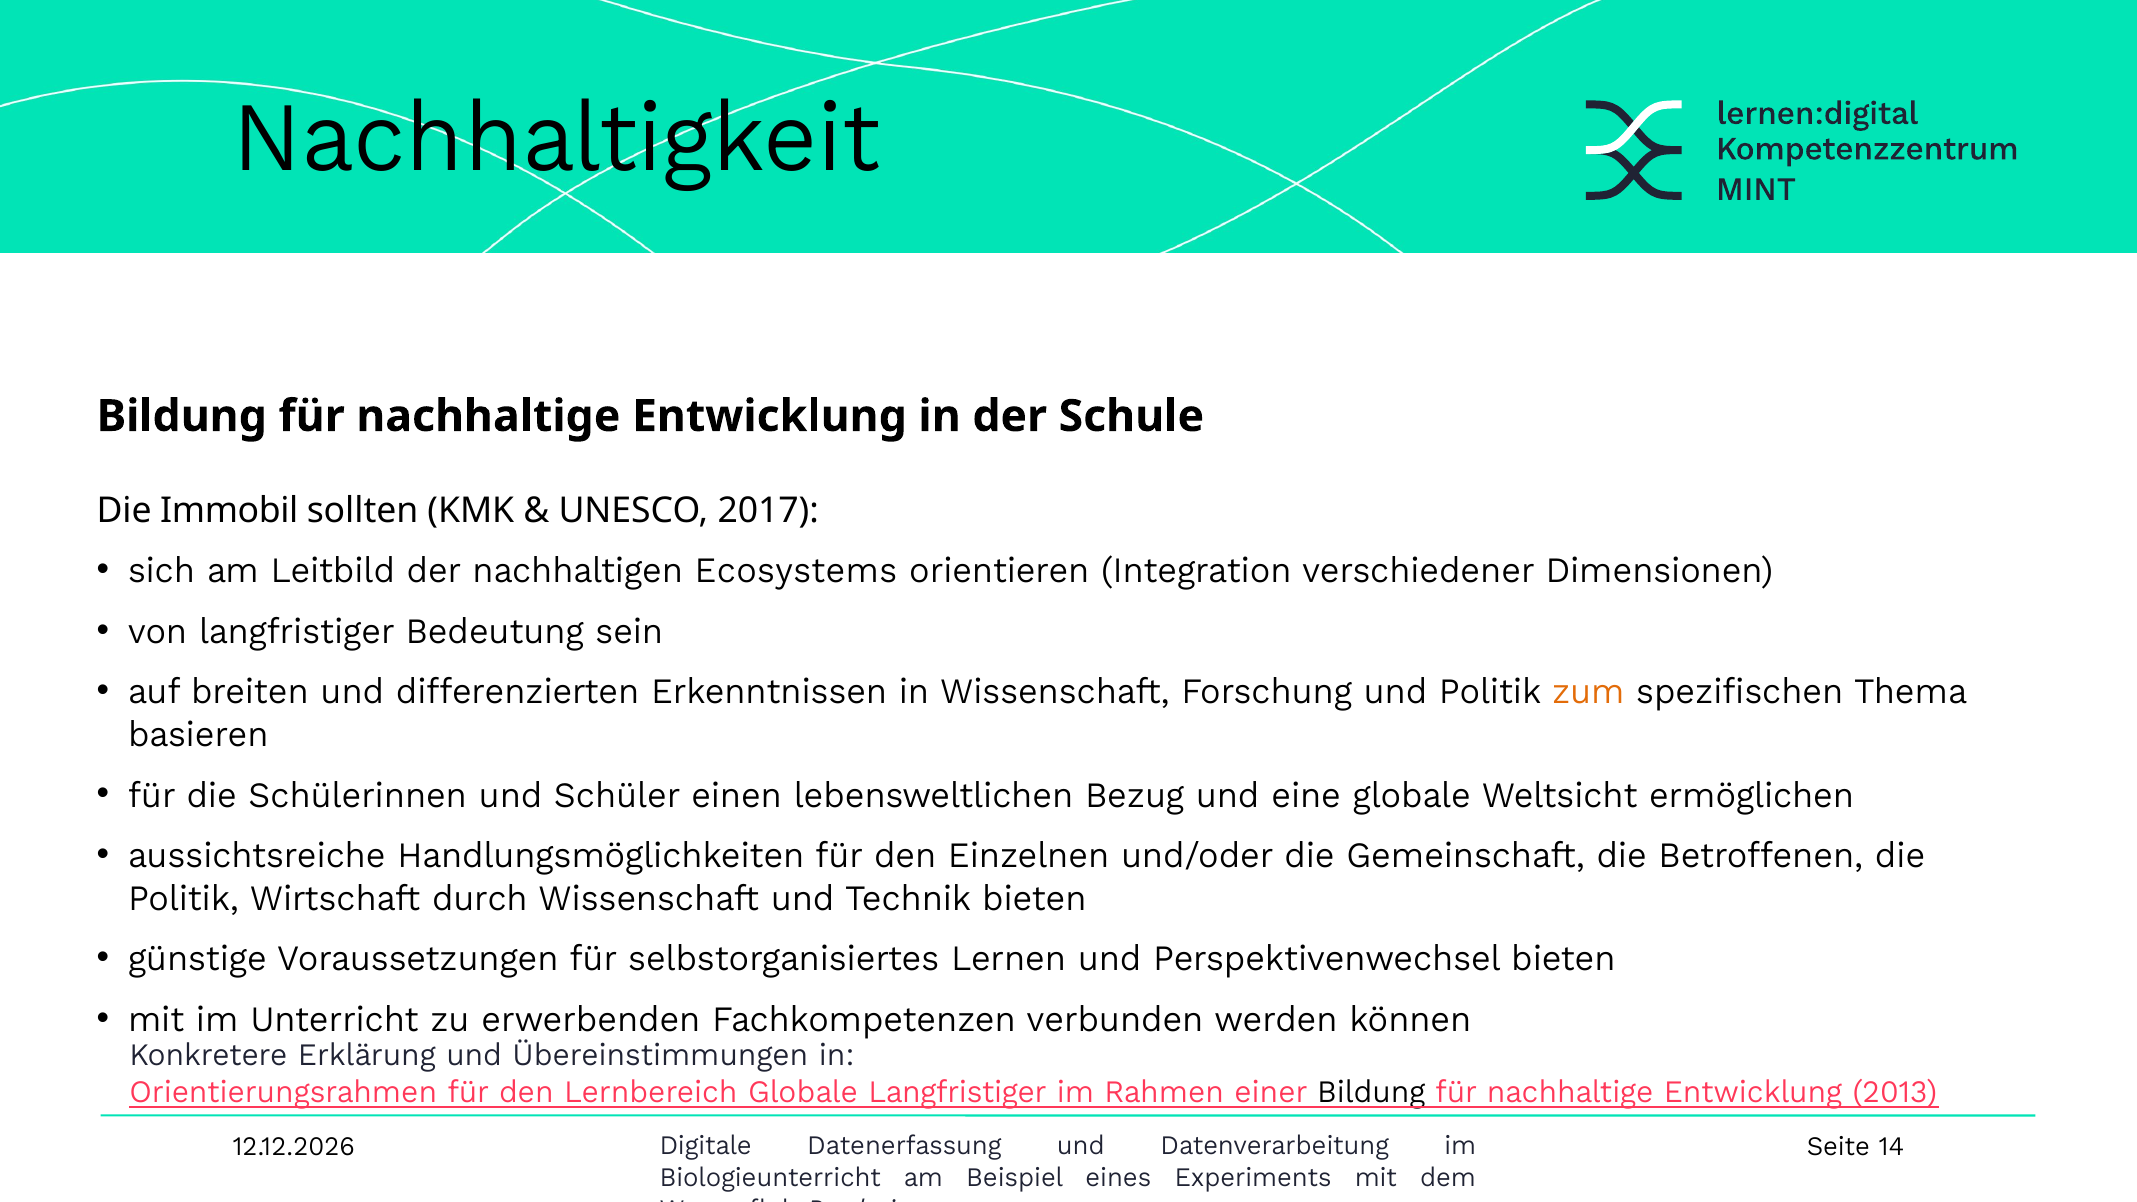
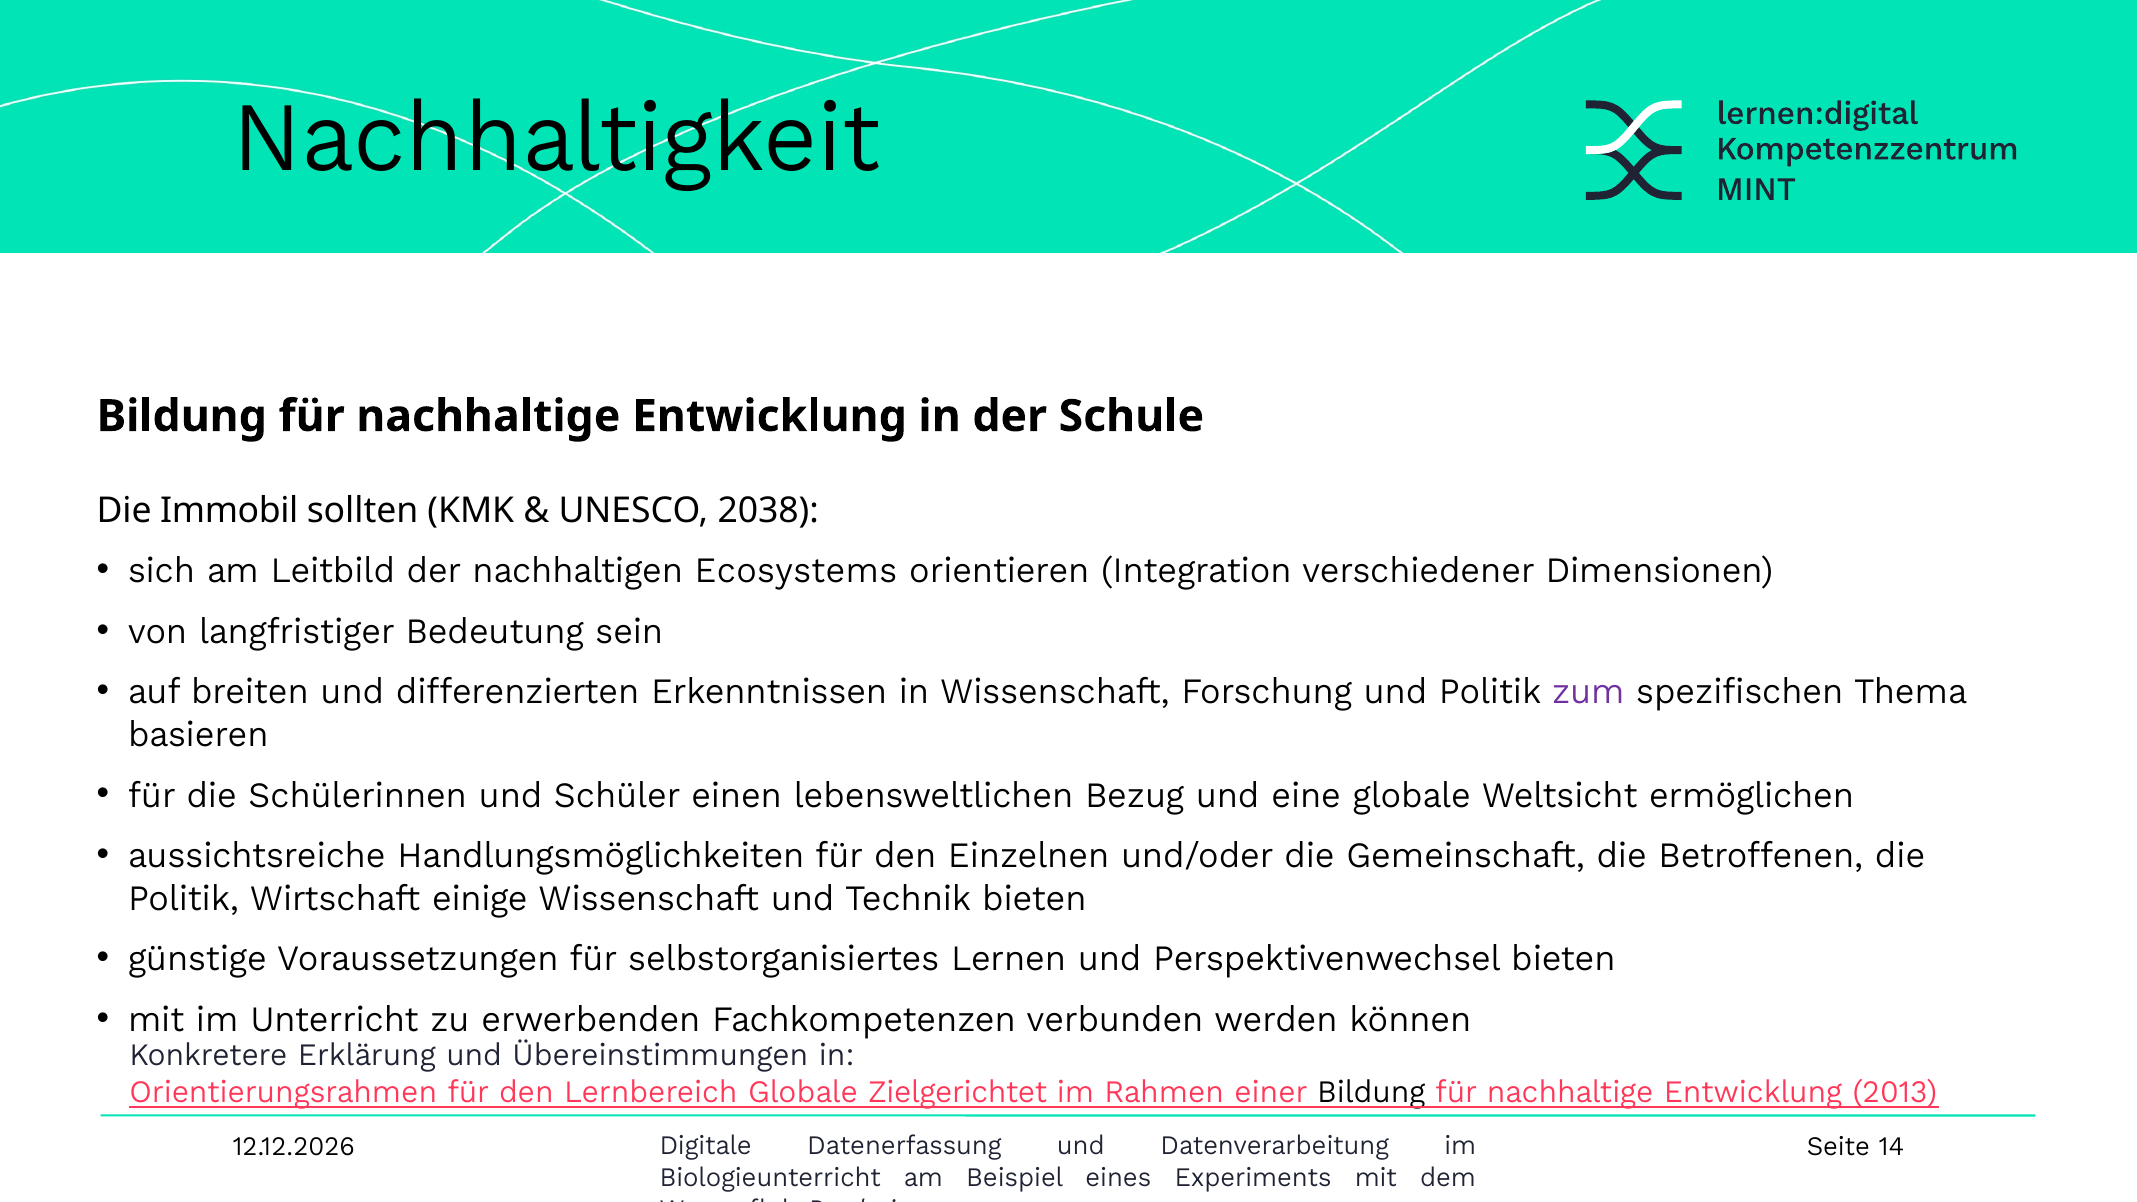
2017: 2017 -> 2038 (768, 511)
zum colour: orange -> purple (1588, 692)
durch: durch -> einige (480, 899)
Globale Langfristiger: Langfristiger -> Zielgerichtet (958, 1093)
